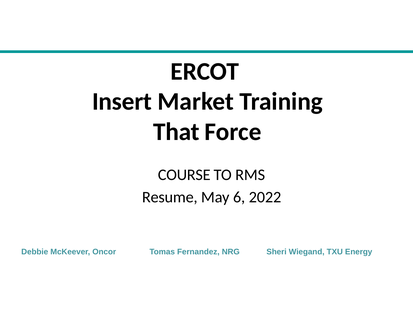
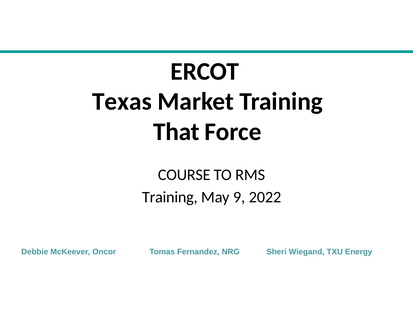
Insert: Insert -> Texas (122, 102)
Resume: Resume -> Training (170, 197)
6: 6 -> 9 (239, 197)
